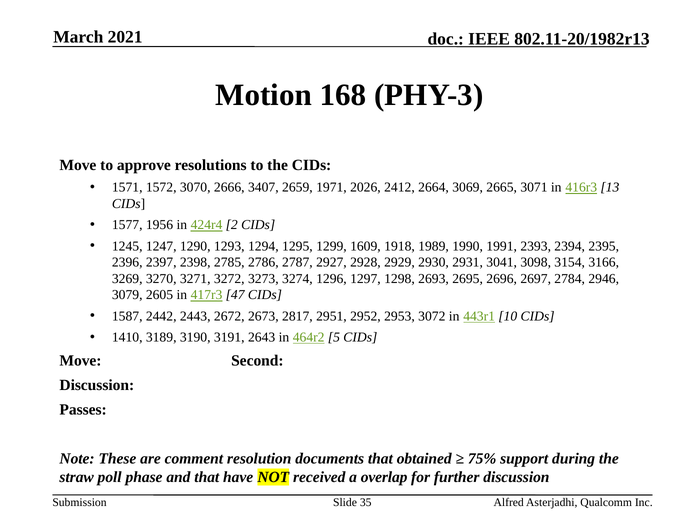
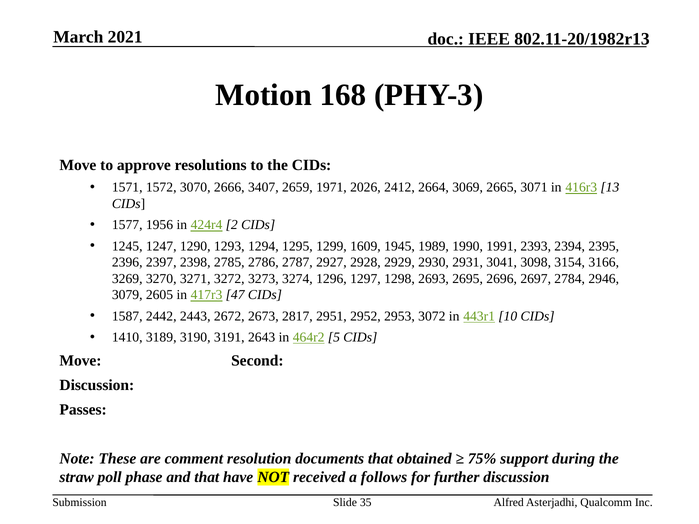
1918: 1918 -> 1945 (400, 246)
overlap: overlap -> follows (384, 477)
